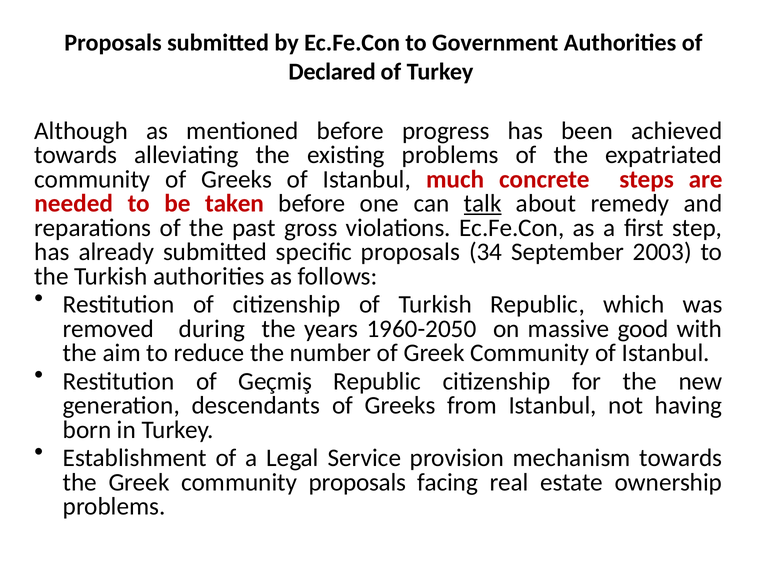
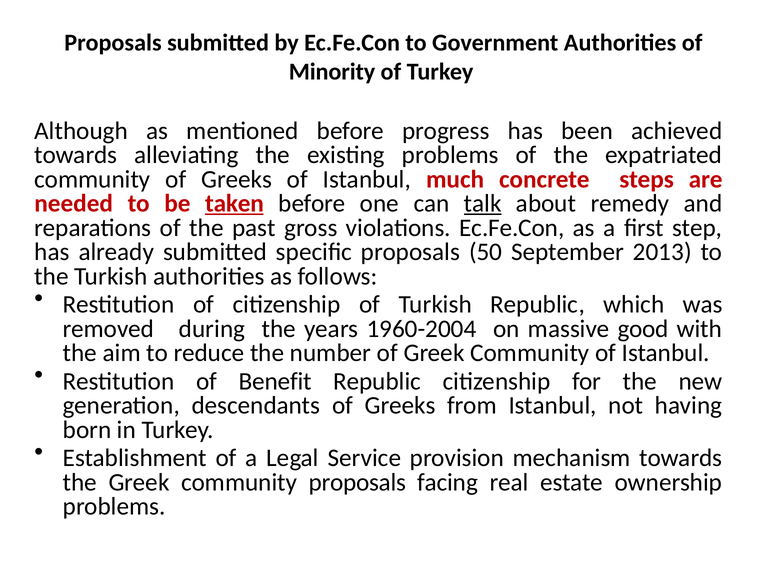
Declared: Declared -> Minority (332, 72)
taken underline: none -> present (234, 203)
34: 34 -> 50 (486, 252)
2003: 2003 -> 2013 (662, 252)
1960-2050: 1960-2050 -> 1960-2004 (422, 329)
Geçmiş: Geçmiş -> Benefit (275, 381)
